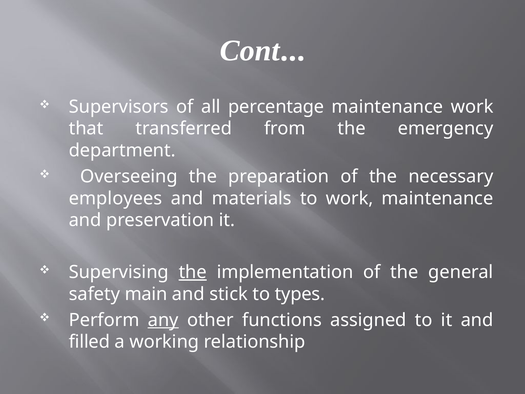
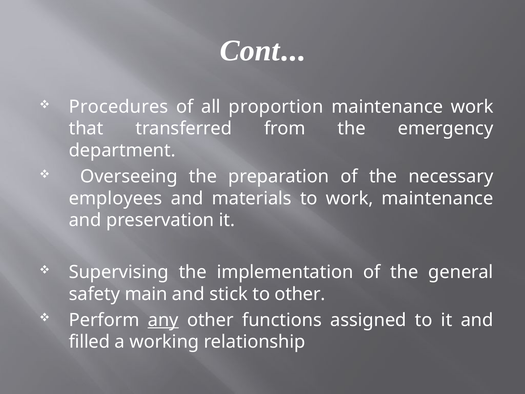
Supervisors: Supervisors -> Procedures (119, 107)
percentage: percentage -> proportion (276, 107)
the underline: present -> none (193, 272)
to types: types -> other (300, 294)
